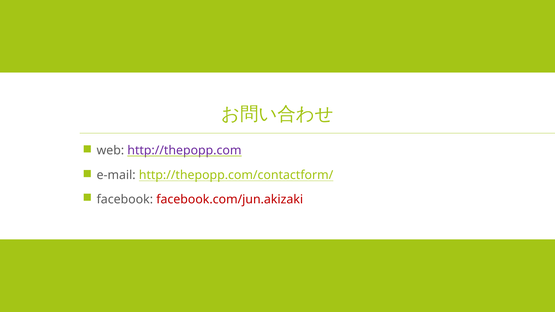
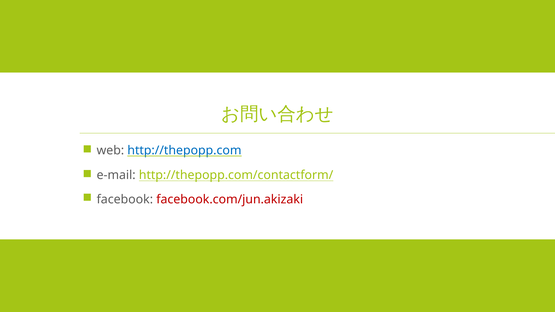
http://thepopp.com colour: purple -> blue (184, 151)
